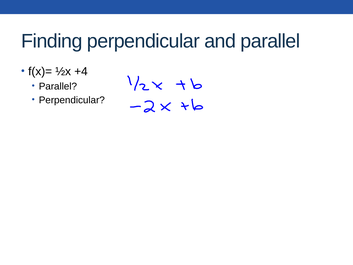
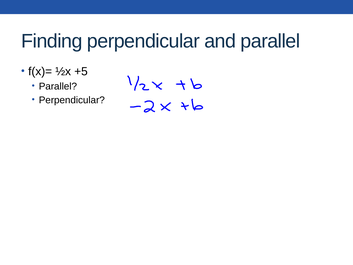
+4: +4 -> +5 (81, 71)
